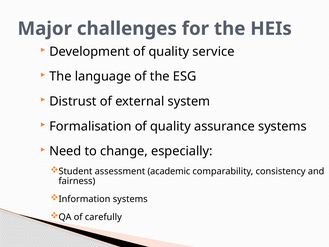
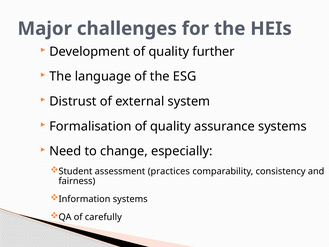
service: service -> further (214, 52)
academic: academic -> practices (169, 171)
